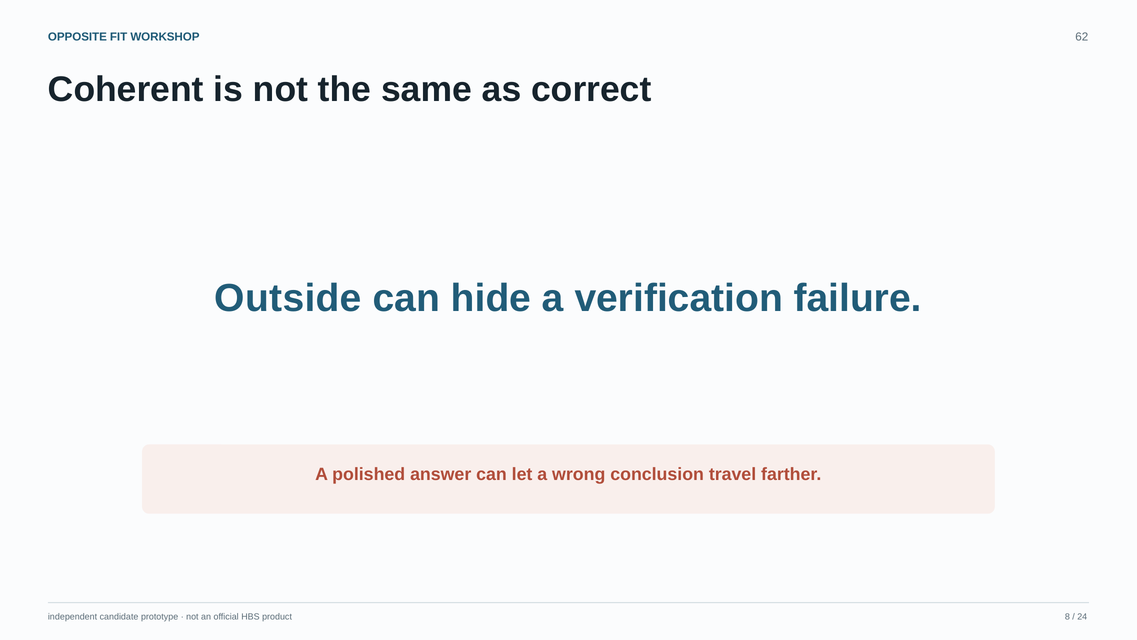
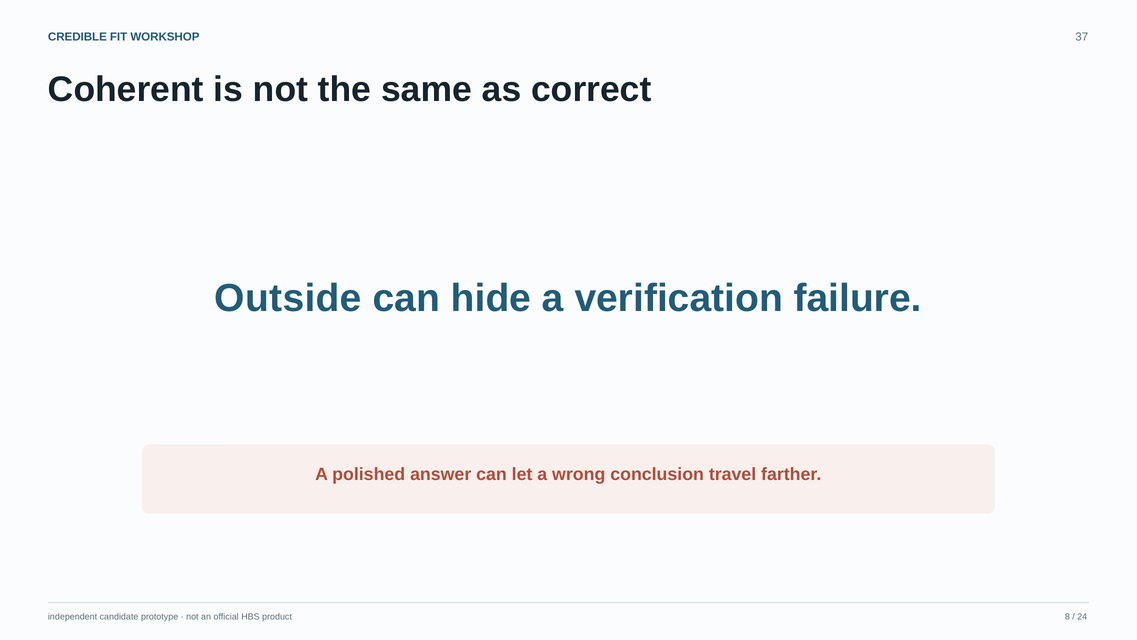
OPPOSITE: OPPOSITE -> CREDIBLE (77, 37)
62: 62 -> 37 (1082, 37)
